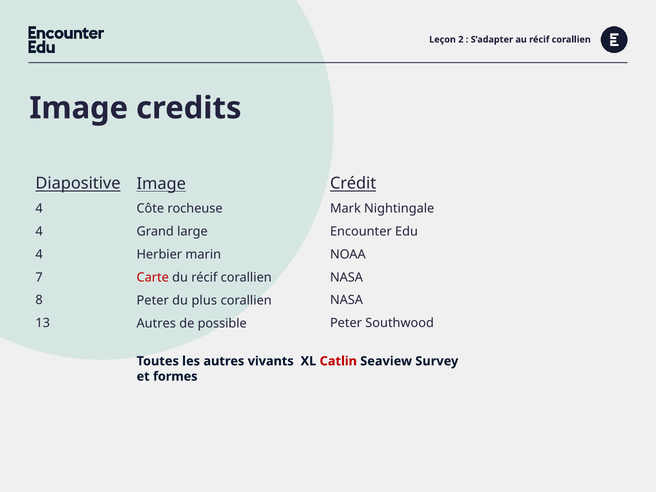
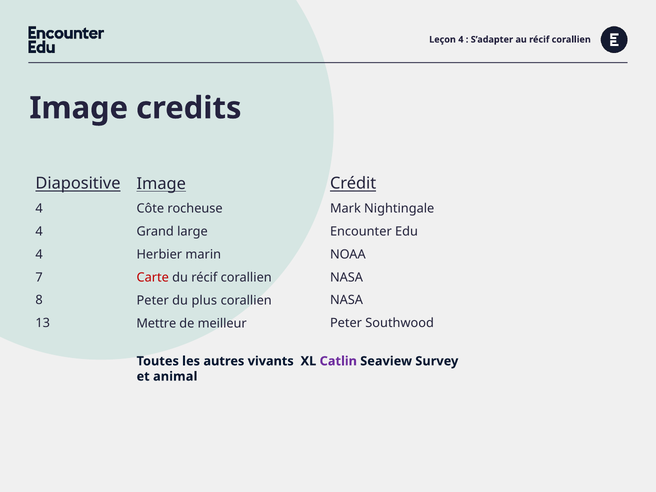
Leçon 2: 2 -> 4 (461, 40)
Autres: Autres -> Mettre (156, 324)
possible: possible -> meilleur (222, 324)
Catlin colour: red -> purple (338, 361)
formes: formes -> animal (175, 376)
